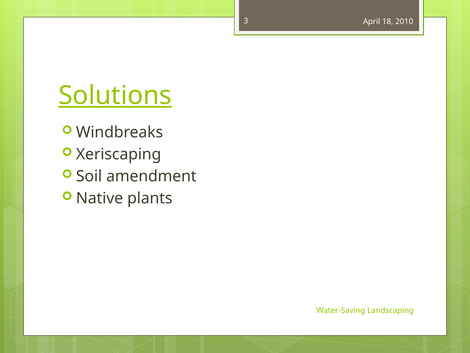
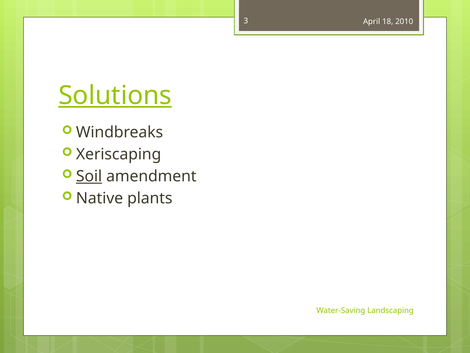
Soil underline: none -> present (89, 176)
